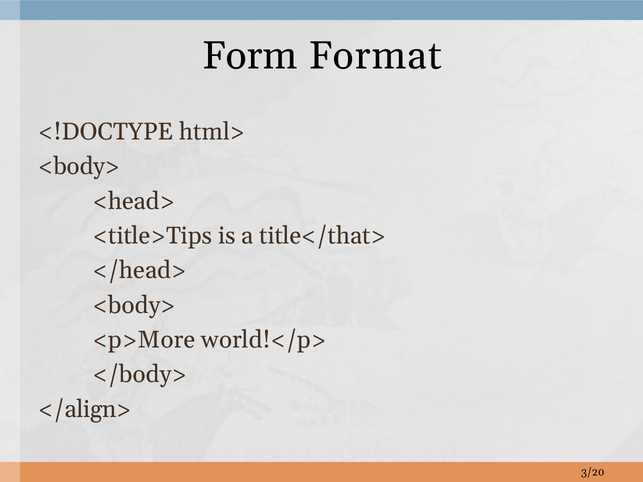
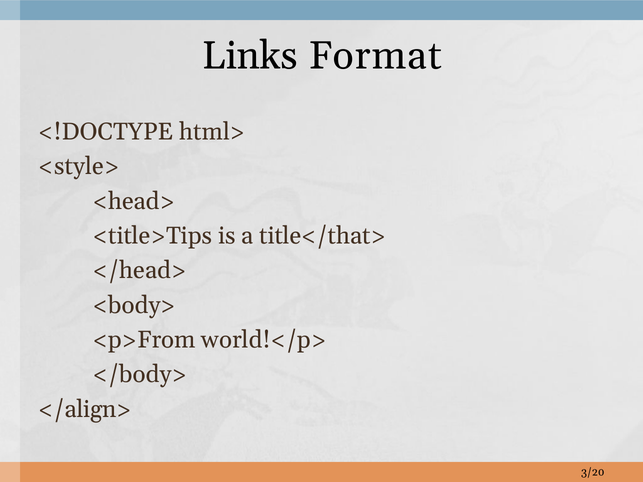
Form: Form -> Links (250, 56)
<body>: <body> -> <style> (79, 167)
<p>More: <p>More -> <p>From (144, 340)
